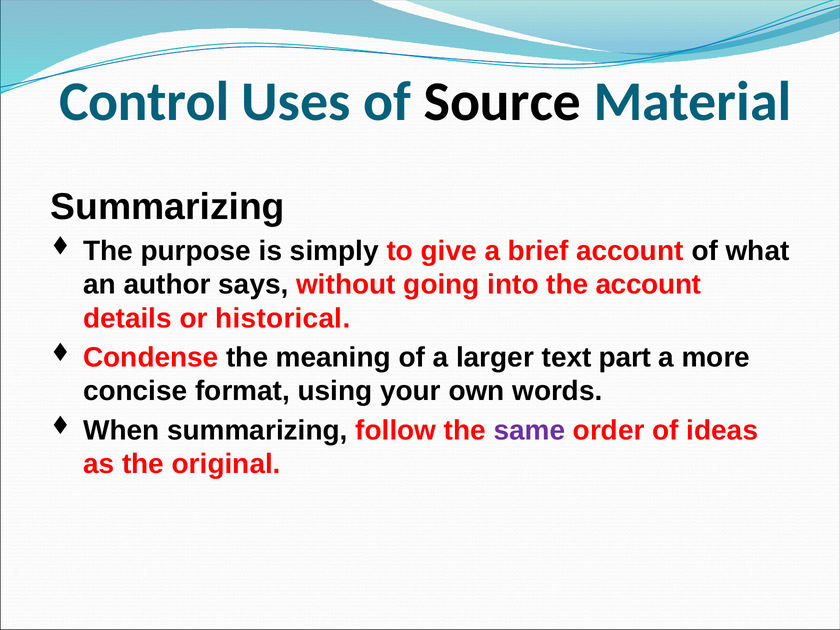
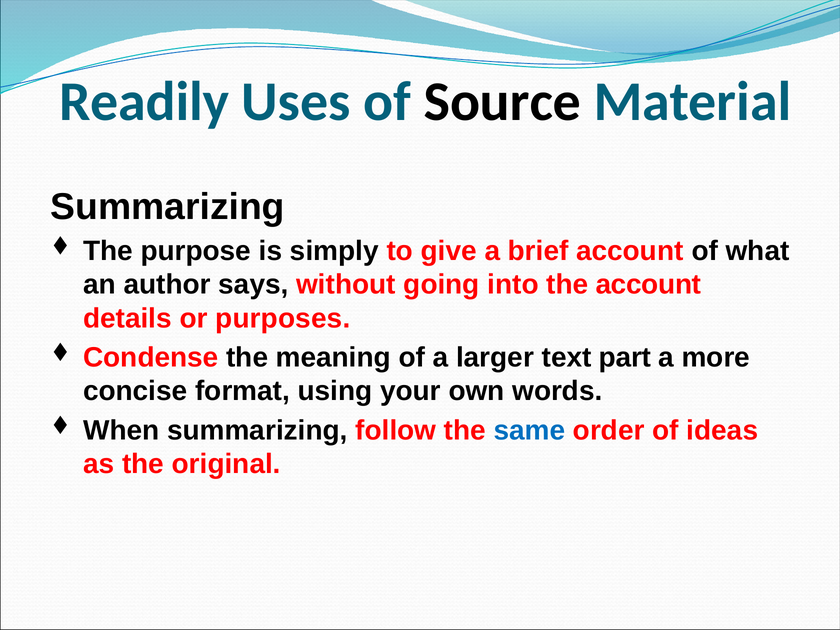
Control: Control -> Readily (144, 102)
historical: historical -> purposes (283, 318)
same colour: purple -> blue (529, 430)
